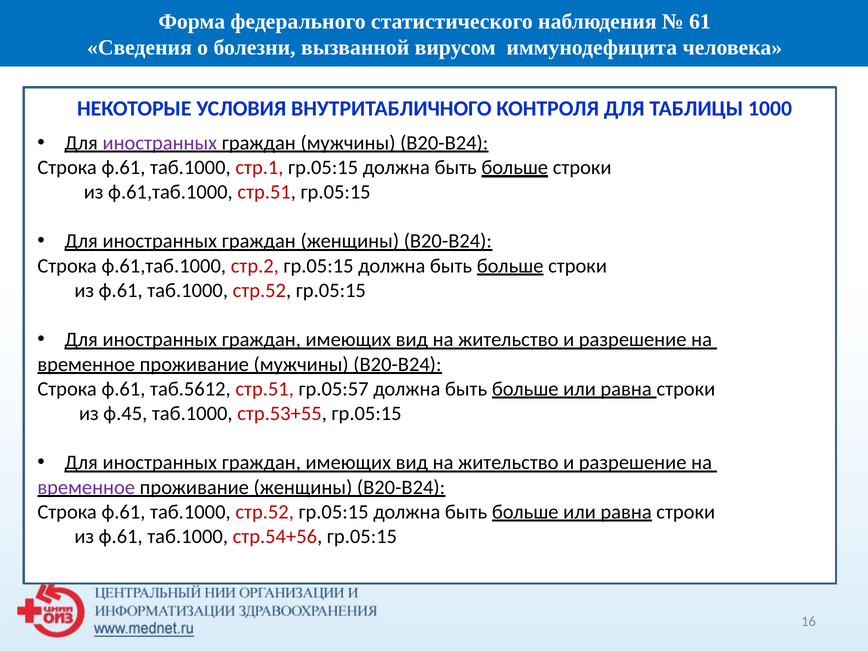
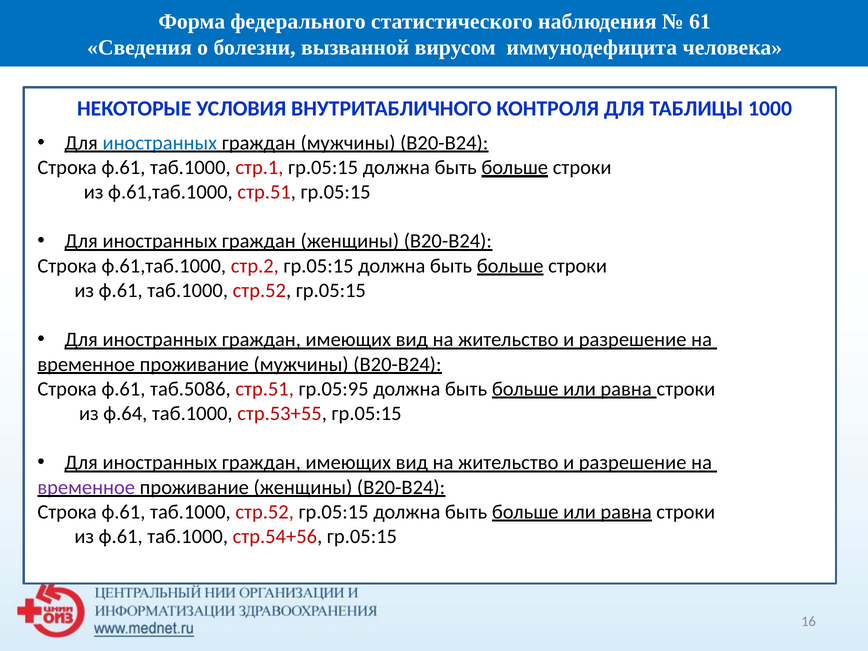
иностранных colour: purple -> blue (160, 143)
таб.5612: таб.5612 -> таб.5086 (190, 389)
гр.05:57: гр.05:57 -> гр.05:95 (334, 389)
ф.45: ф.45 -> ф.64 (125, 413)
